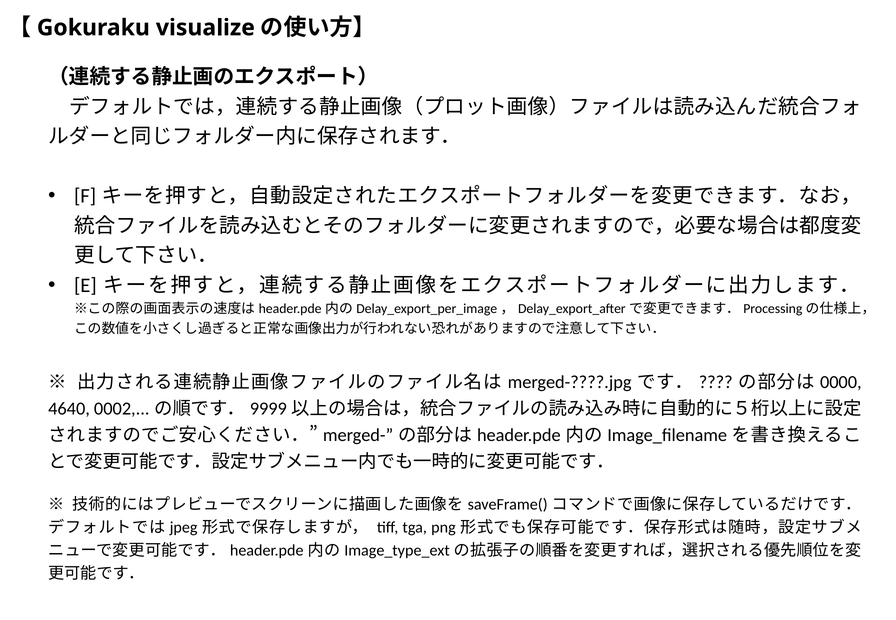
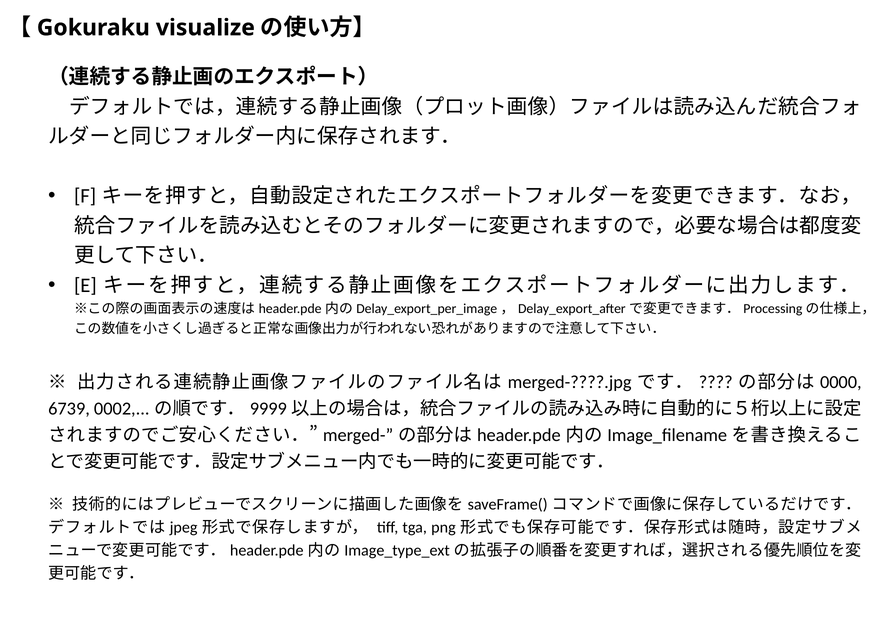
4640: 4640 -> 6739 (69, 409)
